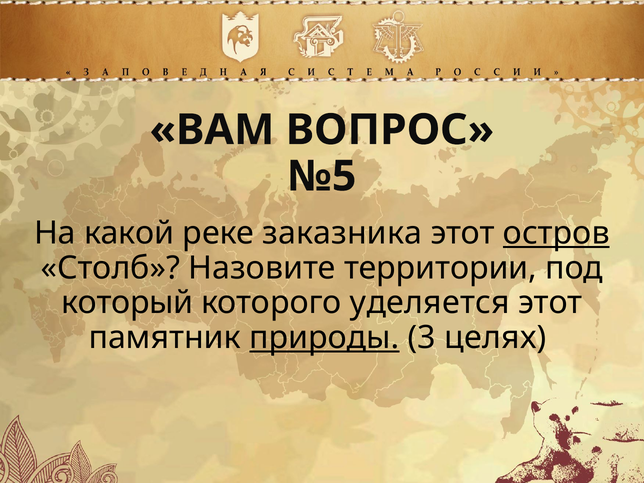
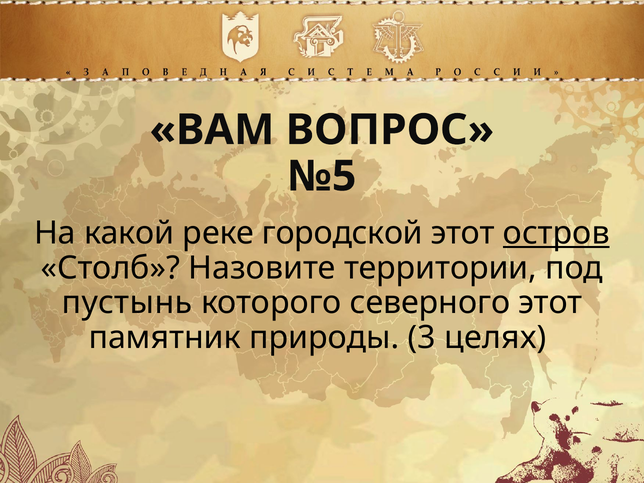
заказника: заказника -> городской (342, 233)
который: который -> пустынь (127, 303)
уделяется: уделяется -> северного (430, 303)
природы underline: present -> none (324, 338)
